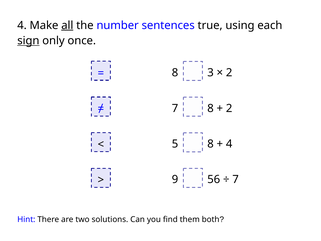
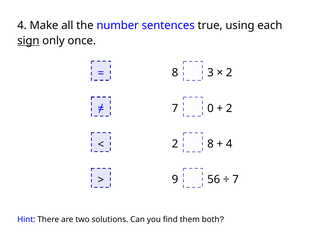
all underline: present -> none (67, 25)
7 8: 8 -> 0 (211, 108)
5: 5 -> 2 (175, 144)
